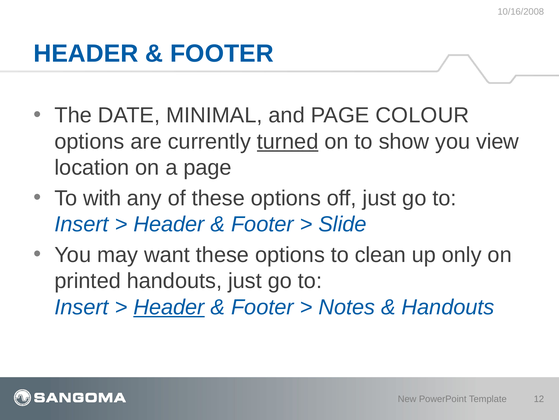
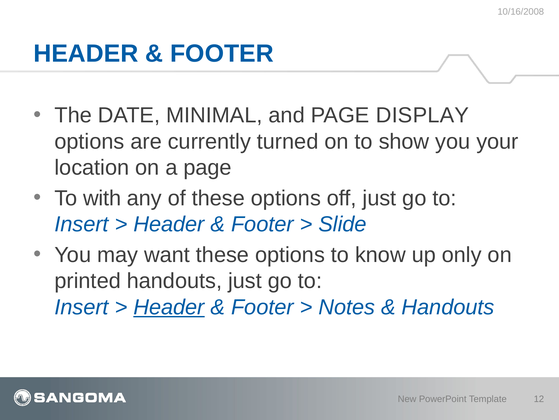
COLOUR: COLOUR -> DISPLAY (422, 115)
turned underline: present -> none (288, 141)
view: view -> your (497, 141)
clean: clean -> know (380, 254)
